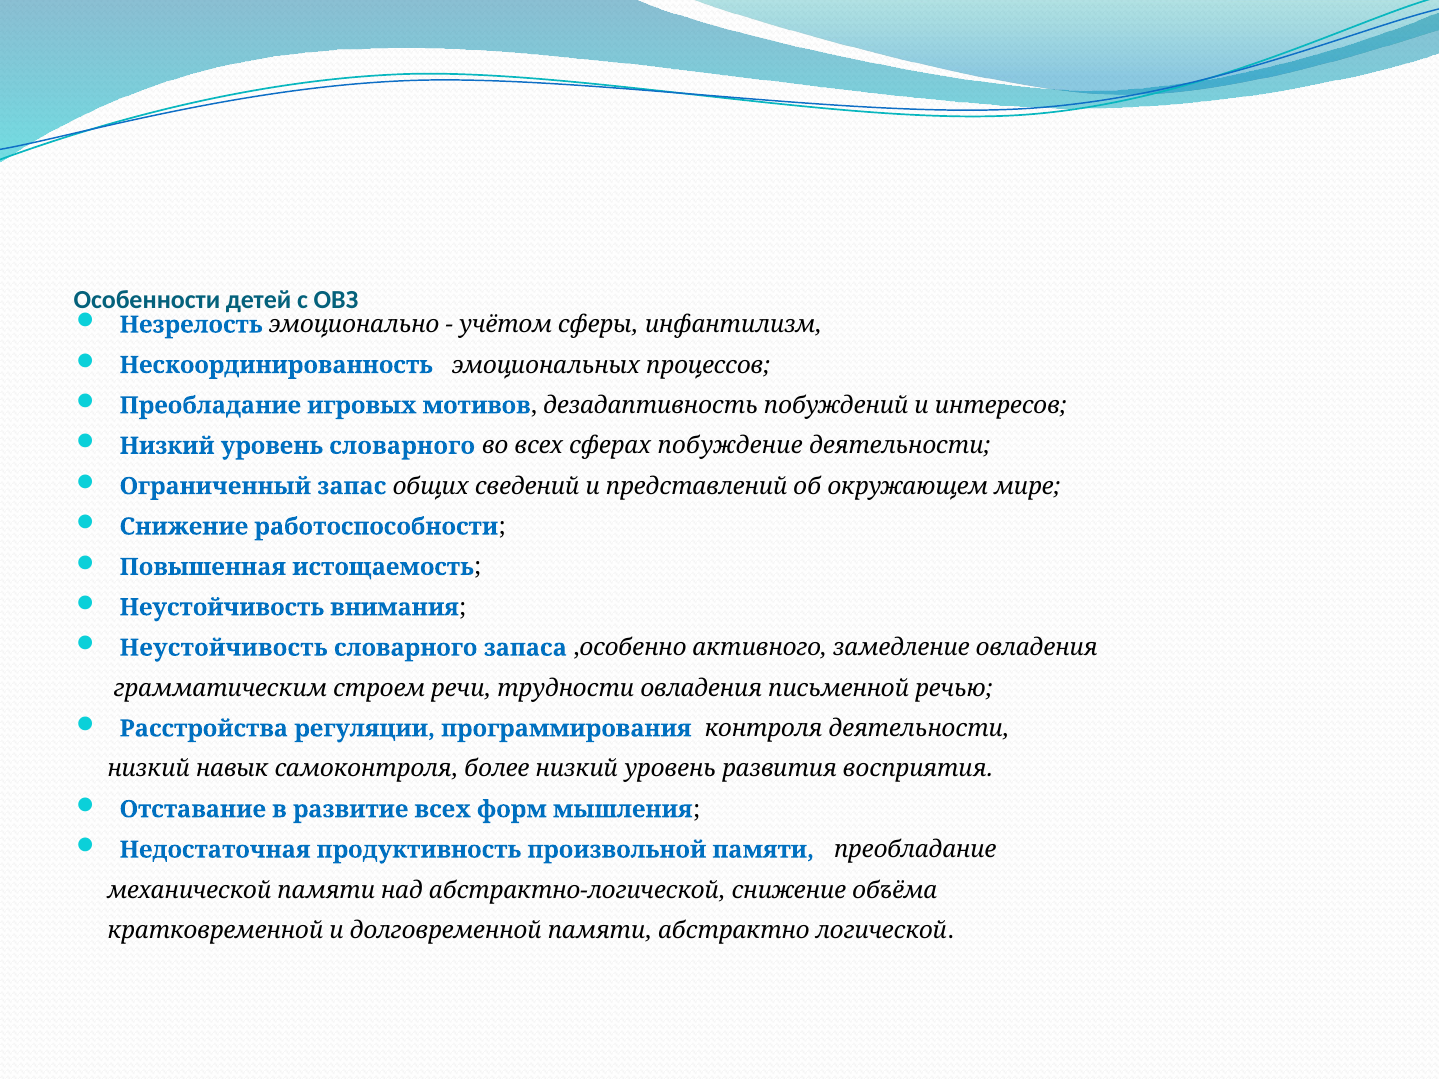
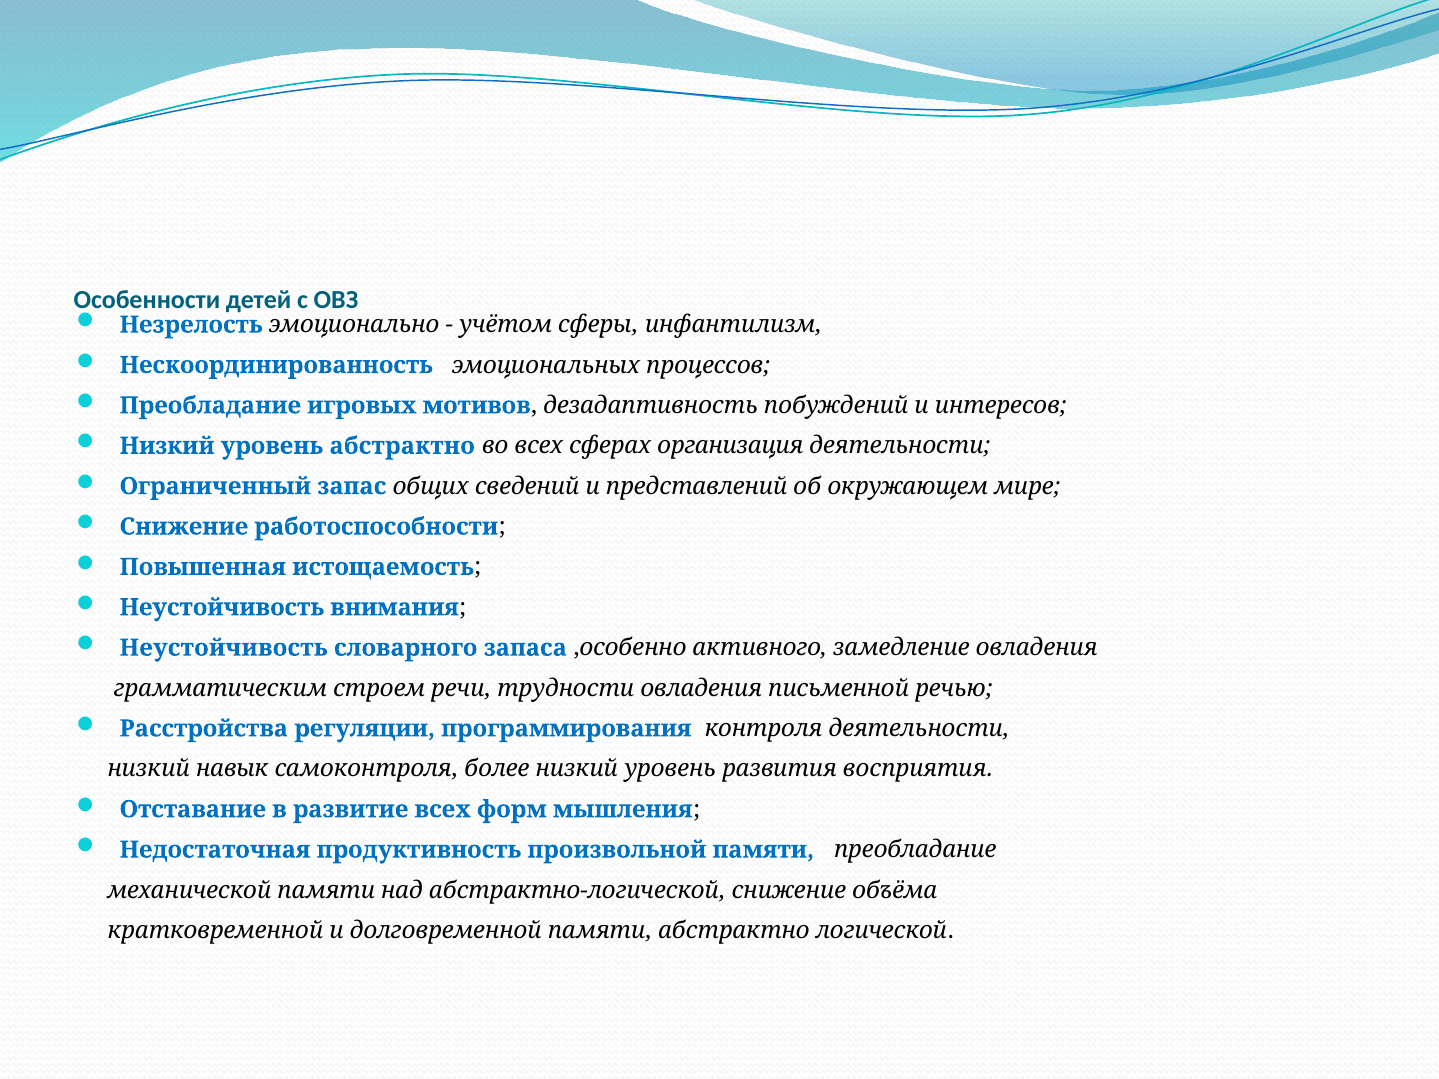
уровень словарного: словарного -> абстрактно (402, 446)
побуждение: побуждение -> организация (730, 446)
